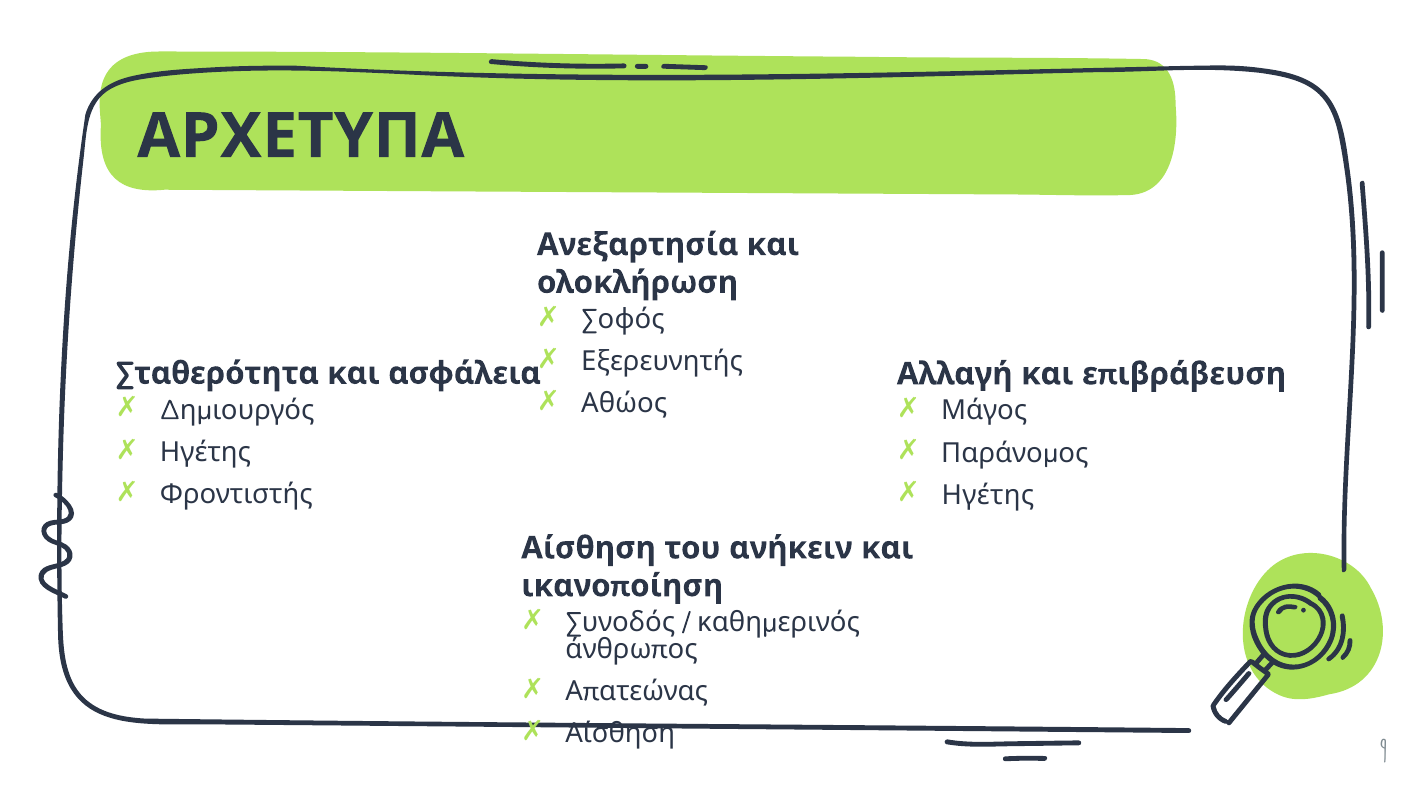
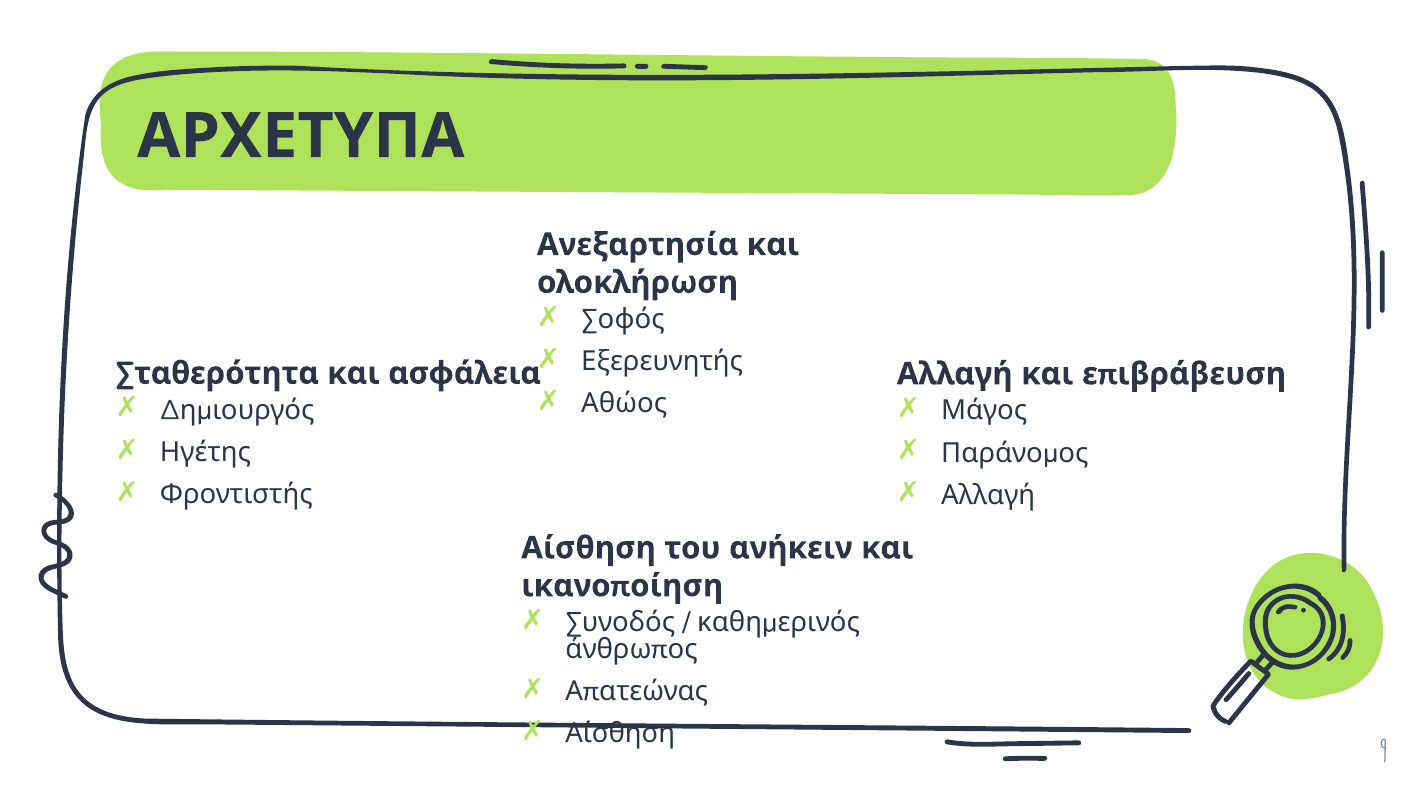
Ηγέτης: Ηγέτης -> Αλλαγή (988, 495)
